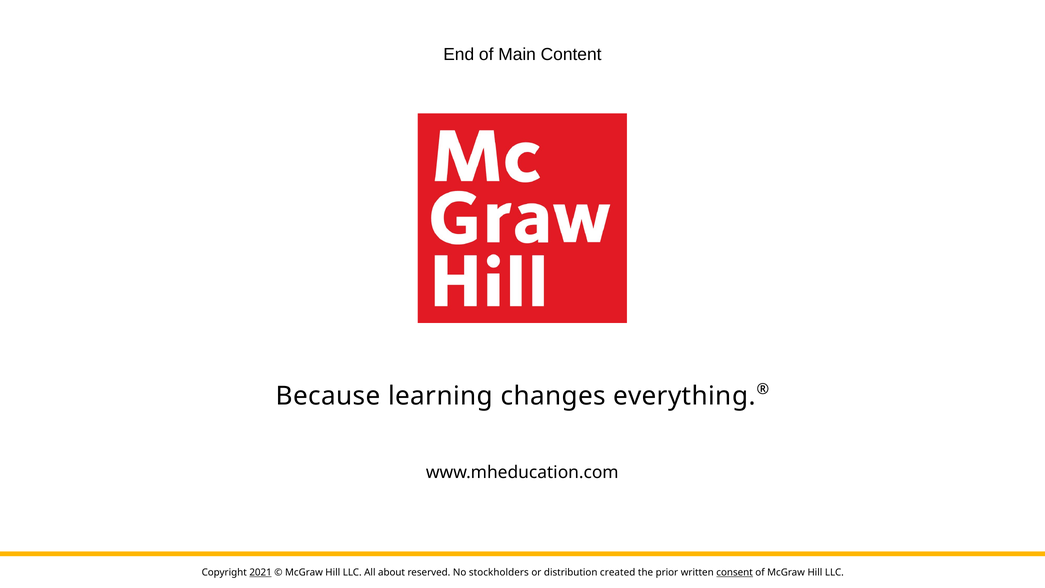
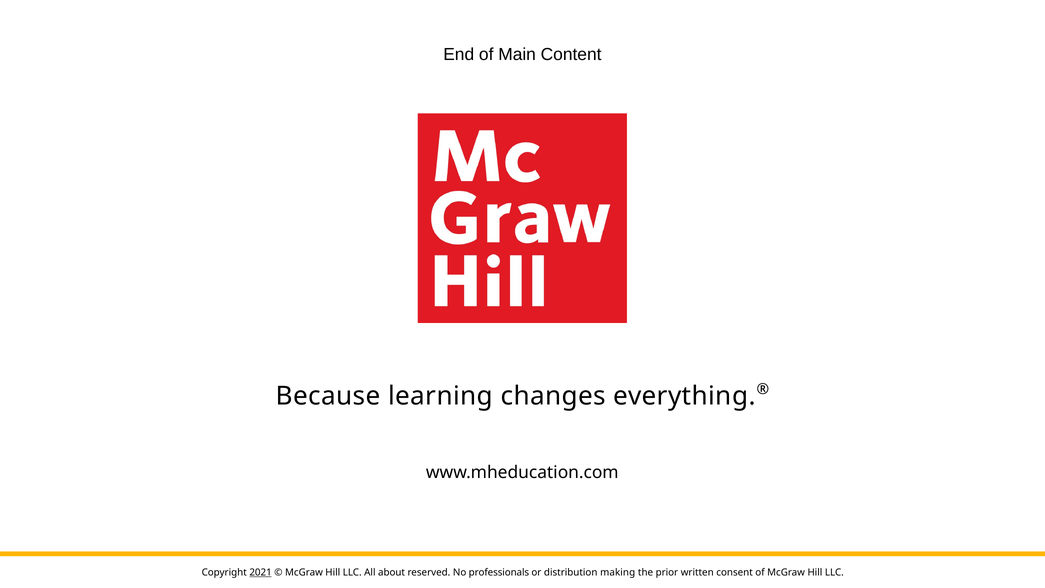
stockholders: stockholders -> professionals (499, 572)
created: created -> making (618, 572)
consent underline: present -> none (735, 572)
